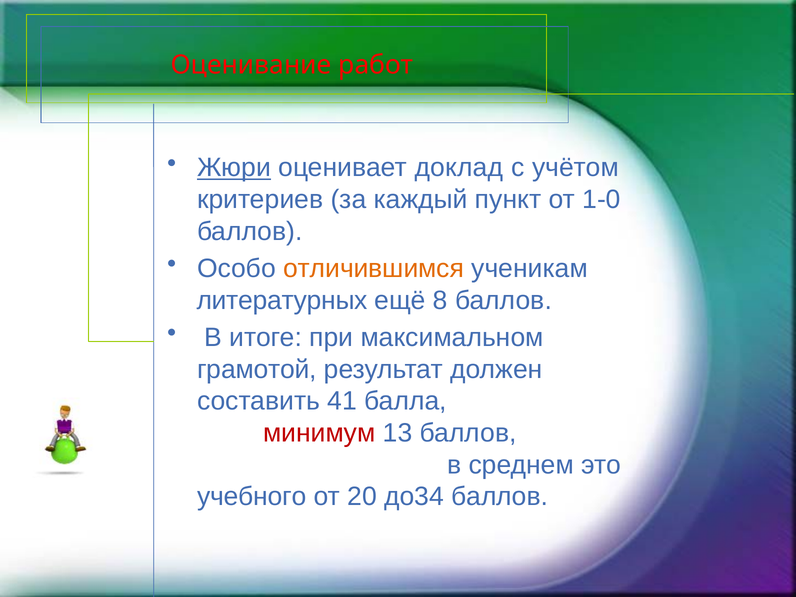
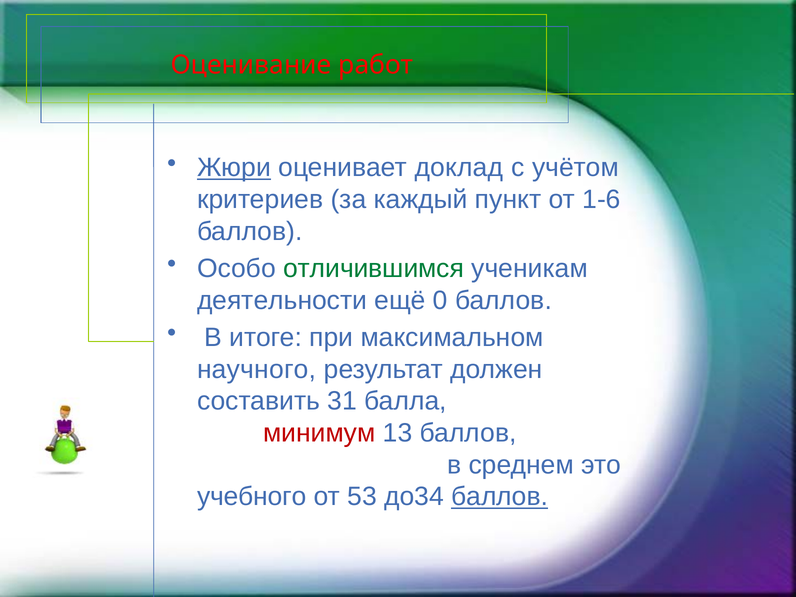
1-0: 1-0 -> 1-6 (602, 200)
отличившимся colour: orange -> green (374, 269)
литературных: литературных -> деятельности (282, 300)
8: 8 -> 0 (440, 300)
грамотой: грамотой -> научного (257, 369)
41: 41 -> 31 (342, 401)
20: 20 -> 53 (362, 497)
баллов underline: none -> present (500, 497)
